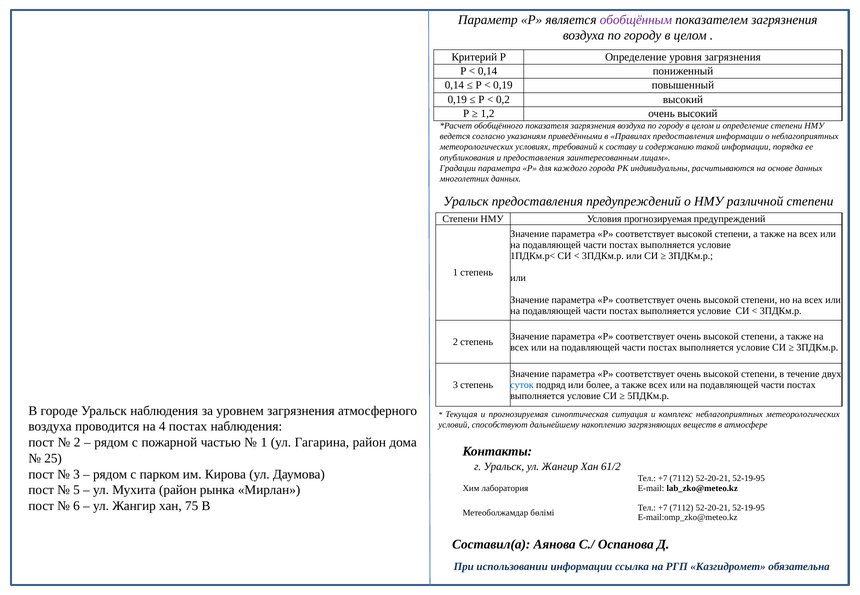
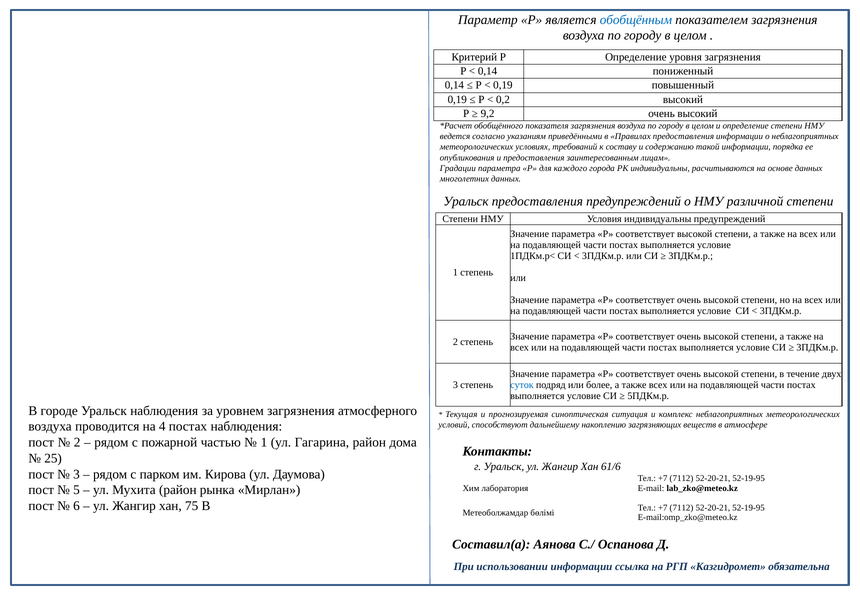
обобщённым colour: purple -> blue (636, 20)
1,2: 1,2 -> 9,2 (488, 114)
Условия прогнозируемая: прогнозируемая -> индивидуальны (658, 219)
61/2: 61/2 -> 61/6 (611, 467)
